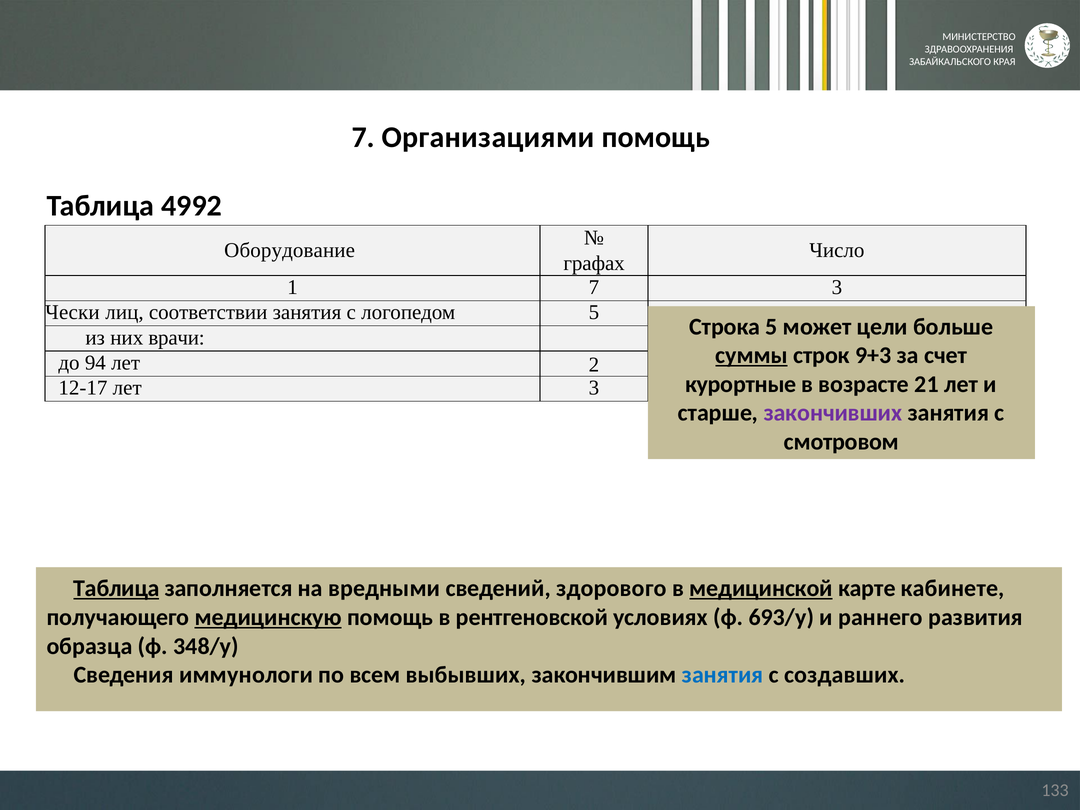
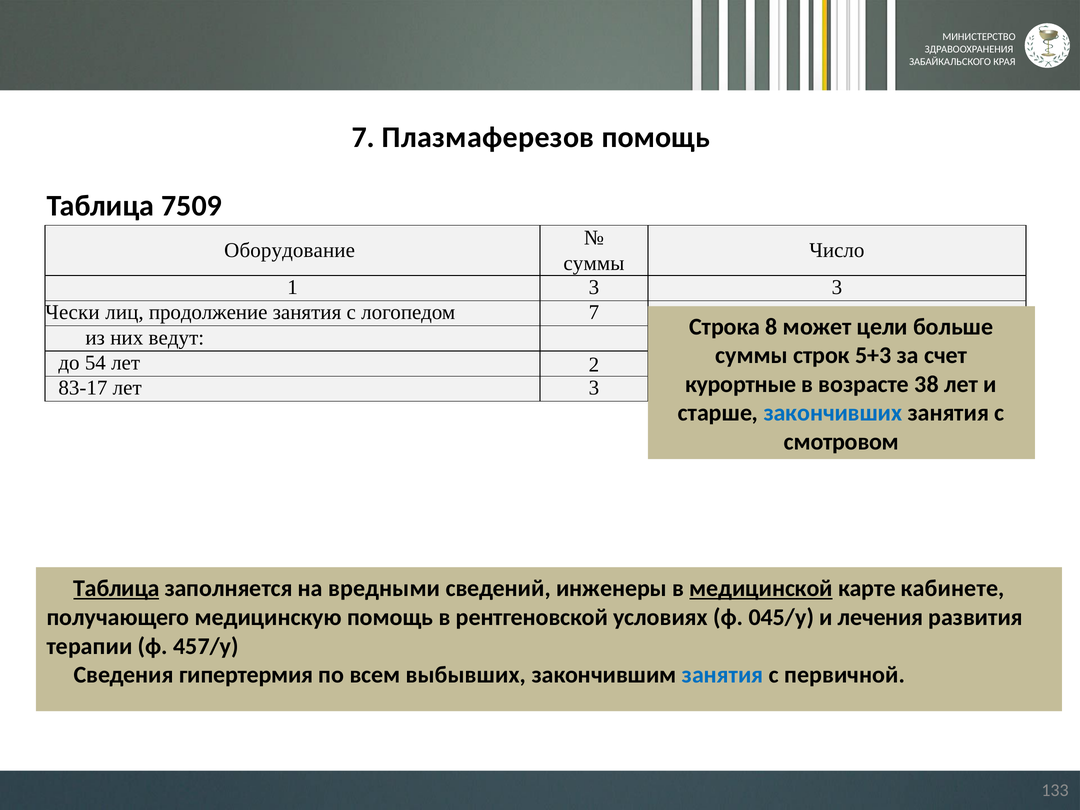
Организациями: Организациями -> Плазмаферезов (488, 137)
4992: 4992 -> 7509 (191, 206)
графах: графах -> суммы (594, 263)
1 7: 7 -> 3 (594, 287)
соответствии: соответствии -> продолжение (208, 312)
логопедом 5: 5 -> 7 (594, 312)
Строка 5: 5 -> 8 (771, 327)
врачи: врачи -> ведут (176, 338)
суммы underline: present -> none (752, 356)
9+3: 9+3 -> 5+3 (873, 356)
94: 94 -> 54 (95, 363)
21: 21 -> 38 (927, 384)
12-17: 12-17 -> 83-17 (83, 388)
закончивших colour: purple -> blue (833, 413)
здорового: здорового -> инженеры (612, 589)
медицинскую underline: present -> none (268, 617)
693/у: 693/у -> 045/у (781, 617)
раннего: раннего -> лечения (881, 617)
образца: образца -> терапии (90, 646)
348/у: 348/у -> 457/у (206, 646)
иммунологи: иммунологи -> гипертермия (246, 675)
создавших: создавших -> первичной (845, 675)
